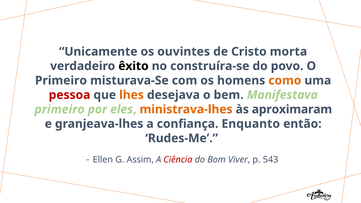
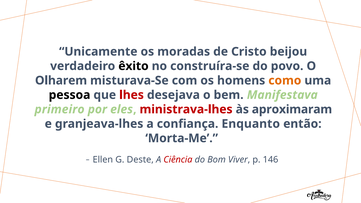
ouvintes: ouvintes -> moradas (184, 52)
morta: morta -> beijou (288, 52)
Primeiro: Primeiro -> Olharem (61, 81)
pessoa colour: red -> black (70, 95)
lhes colour: orange -> red (132, 95)
ministrava-lhes colour: orange -> red (186, 109)
Rudes-Me: Rudes-Me -> Morta-Me (182, 138)
Assim: Assim -> Deste (140, 160)
543: 543 -> 146 (271, 160)
